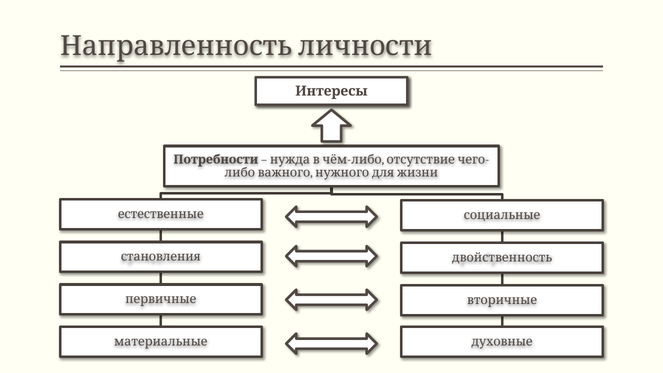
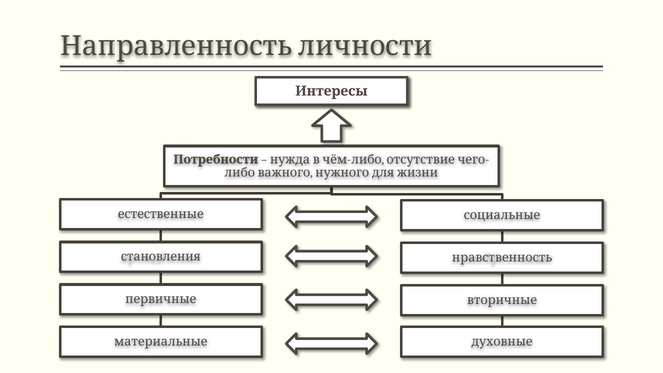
двойственность: двойственность -> нравственность (502, 258)
